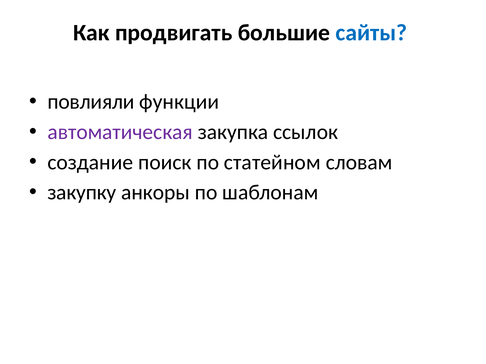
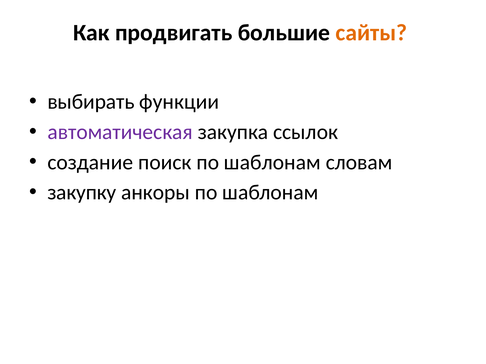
сайты colour: blue -> orange (371, 33)
повлияли: повлияли -> выбирать (91, 102)
статейном: статейном -> шаблонам (272, 162)
